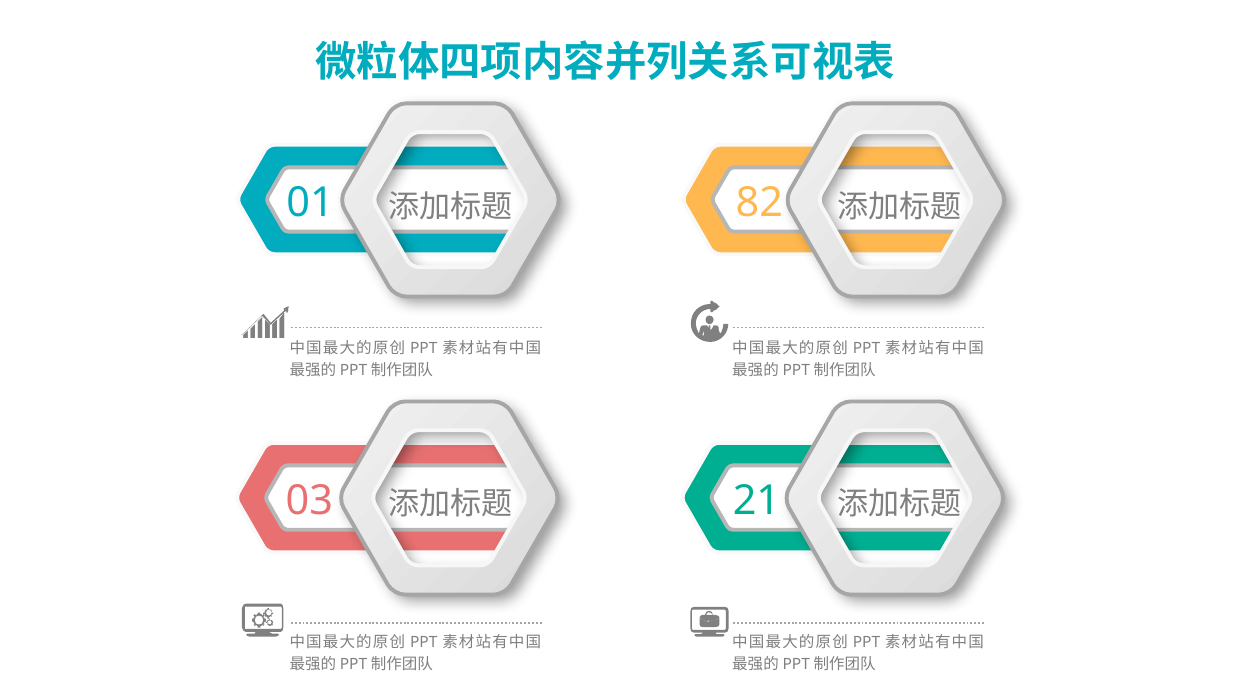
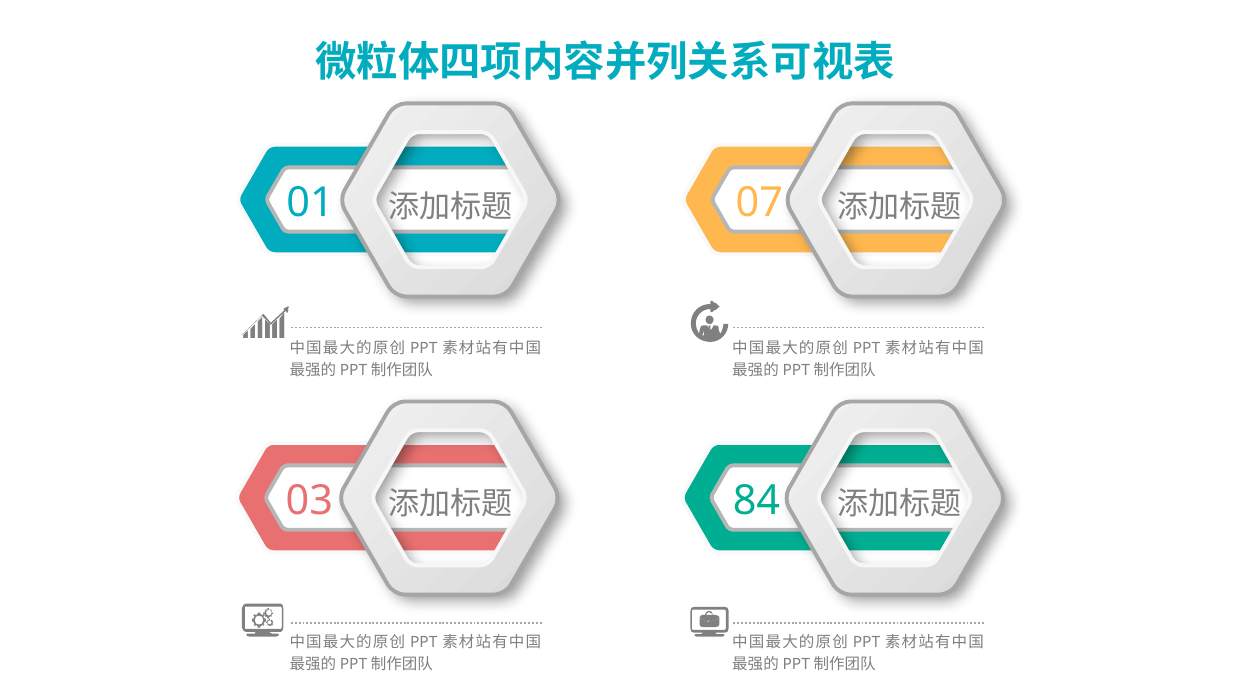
82: 82 -> 07 (759, 203)
21: 21 -> 84 (756, 501)
